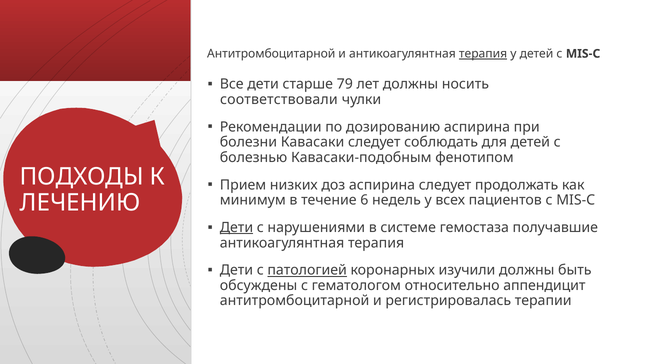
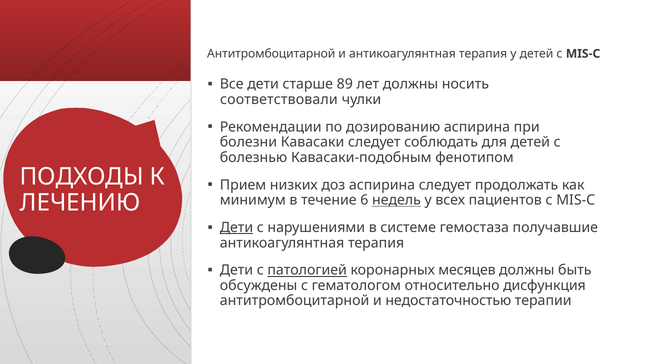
терапия underline: present -> none (483, 54)
79: 79 -> 89 (345, 84)
недель underline: none -> present (396, 200)
изучили: изучили -> месяцев (467, 270)
аппендицит: аппендицит -> дисфункция (544, 285)
регистрировалась: регистрировалась -> недостаточностью (448, 301)
